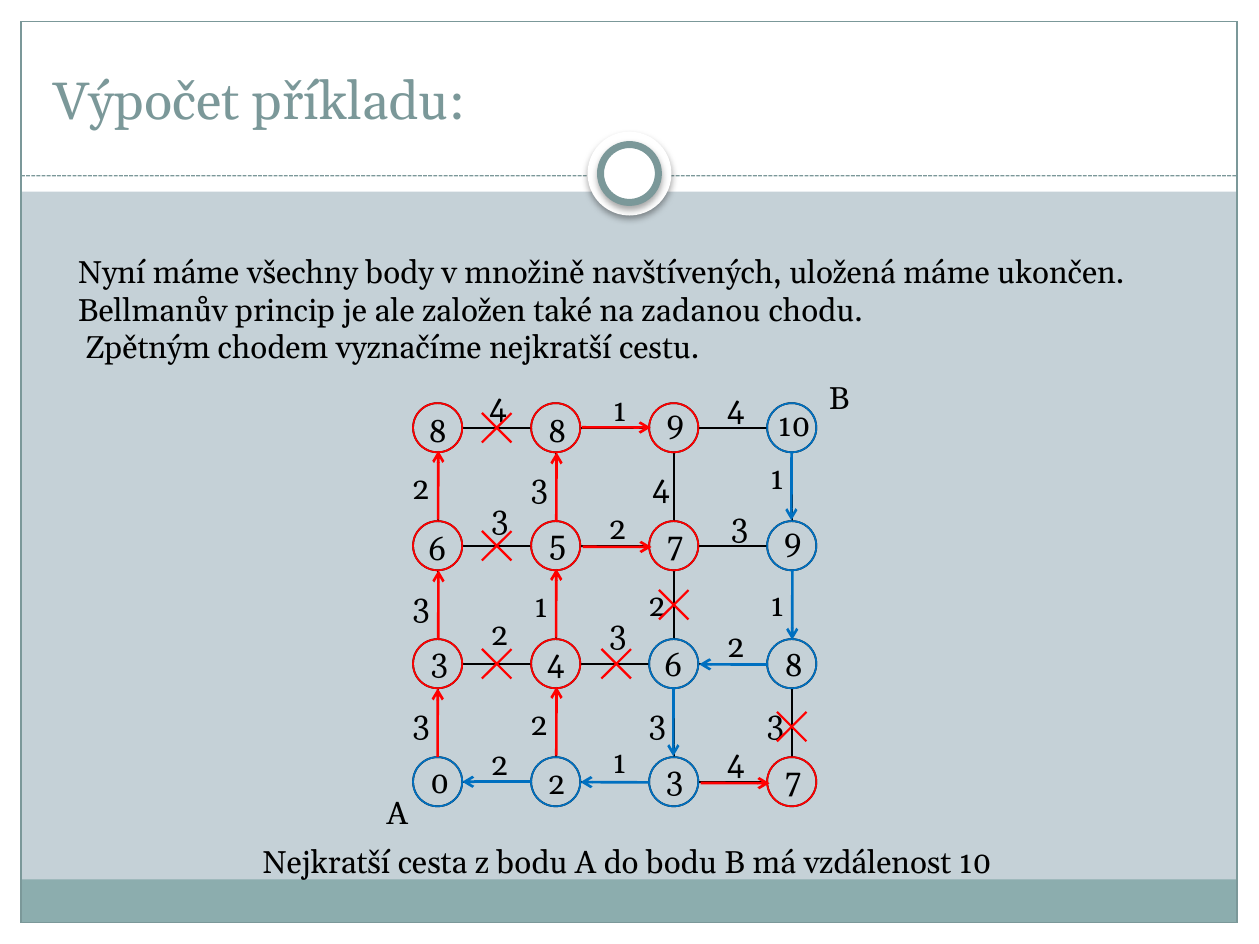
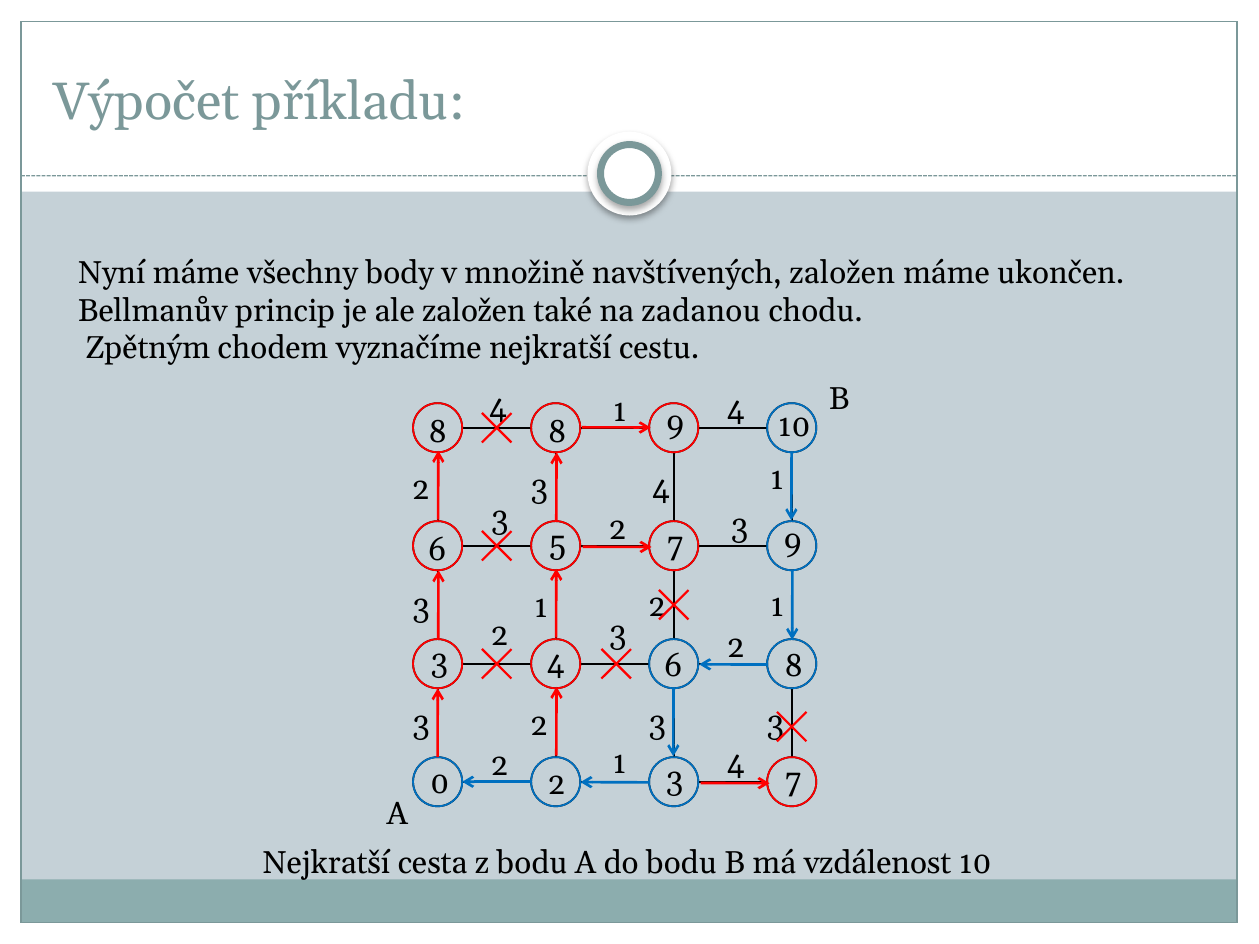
navštívených uložená: uložená -> založen (842, 273)
